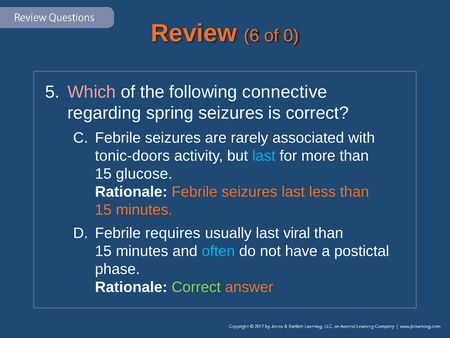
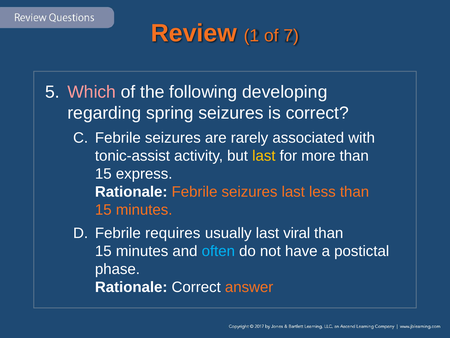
6: 6 -> 1 (252, 36)
0: 0 -> 7 (291, 36)
connective: connective -> developing (285, 92)
tonic-doors: tonic-doors -> tonic-assist (132, 156)
last colour: light blue -> yellow (264, 156)
glucose: glucose -> express (144, 174)
Correct colour: light green -> white (196, 287)
